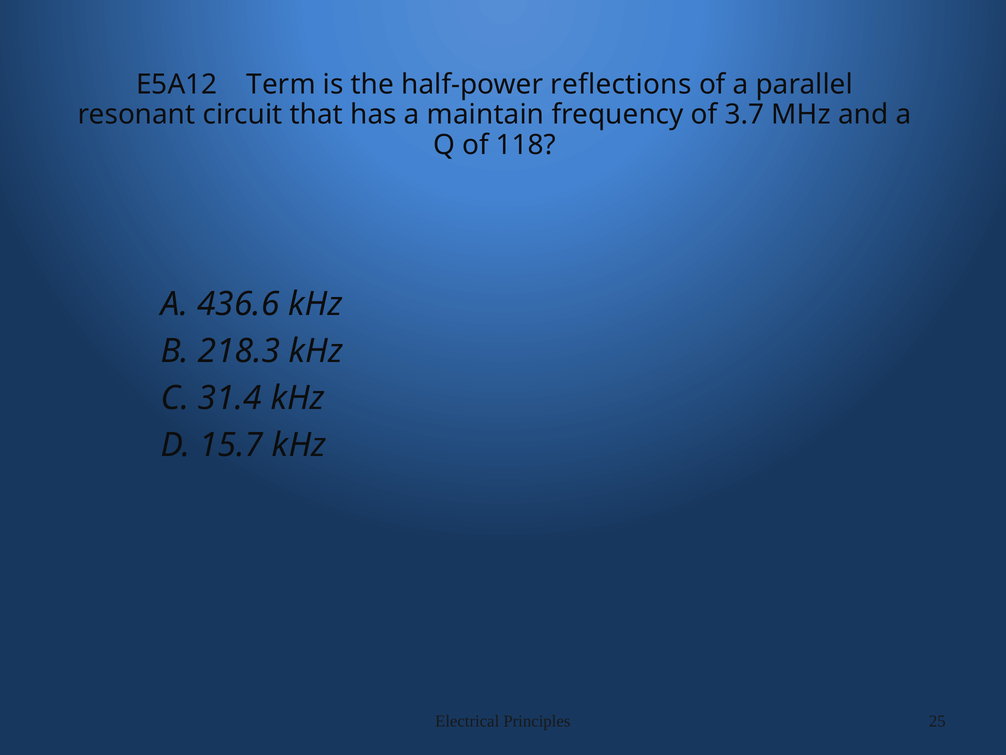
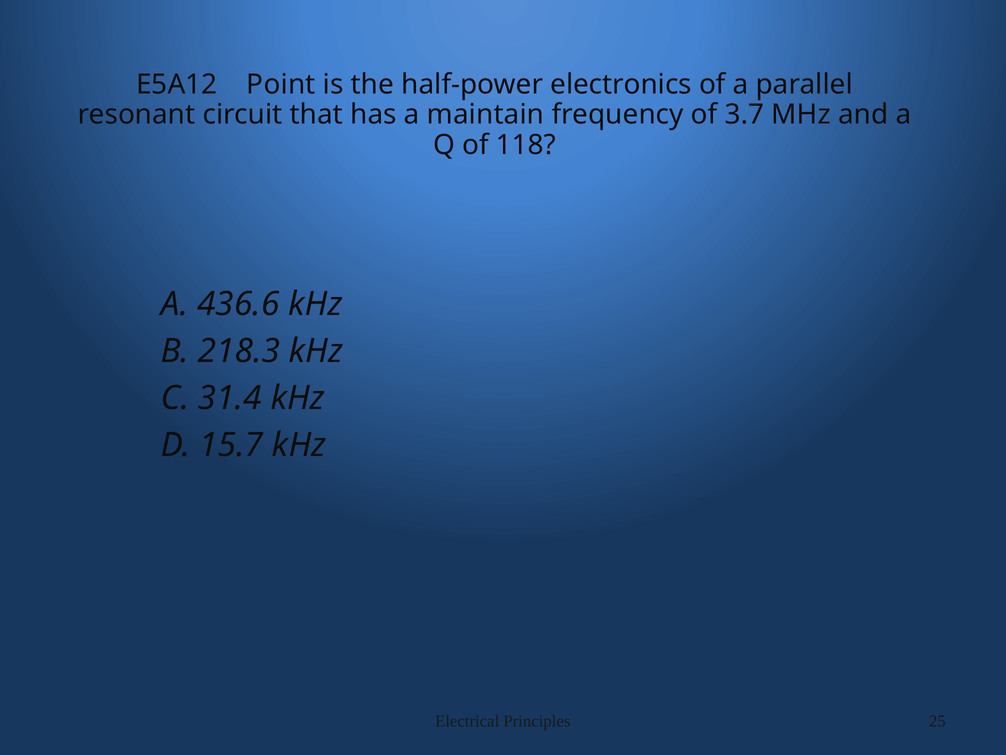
Term: Term -> Point (281, 84)
reflections: reflections -> electronics (621, 84)
